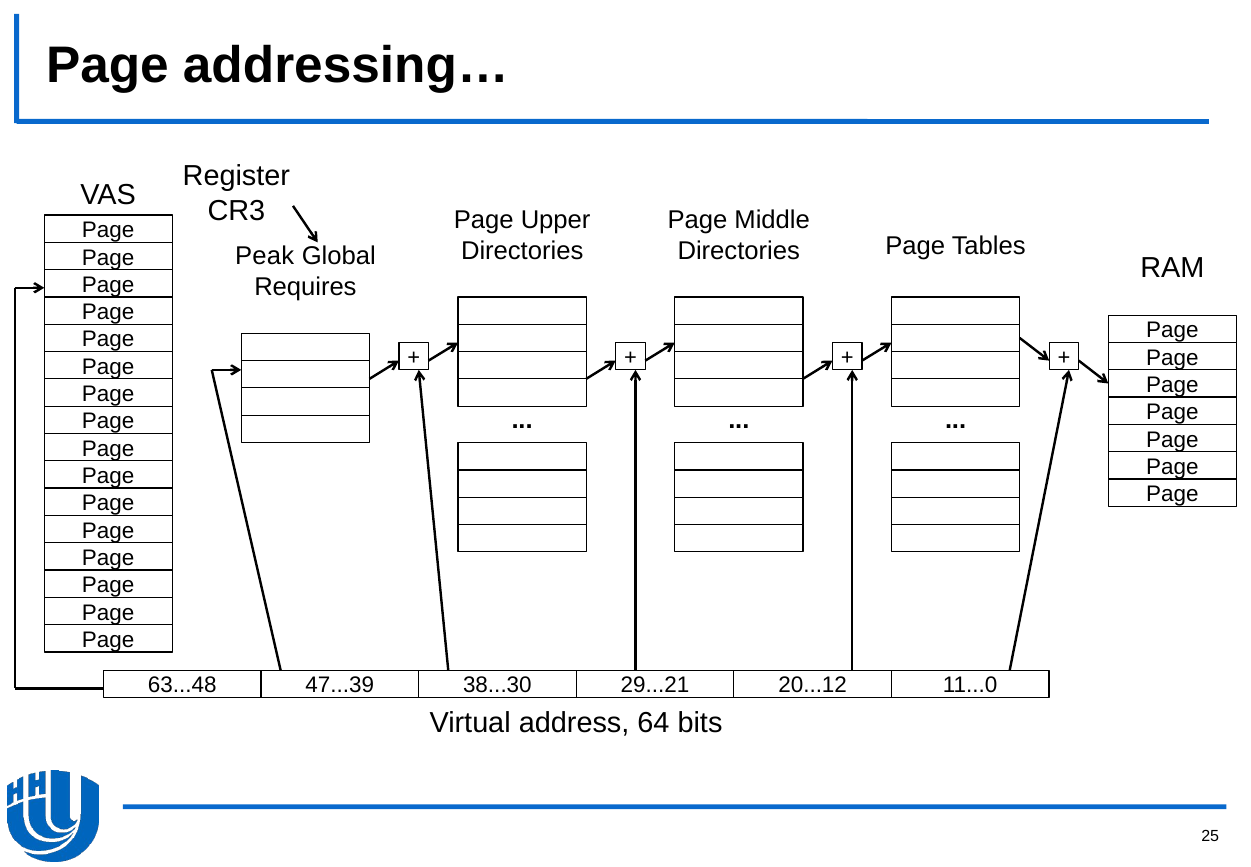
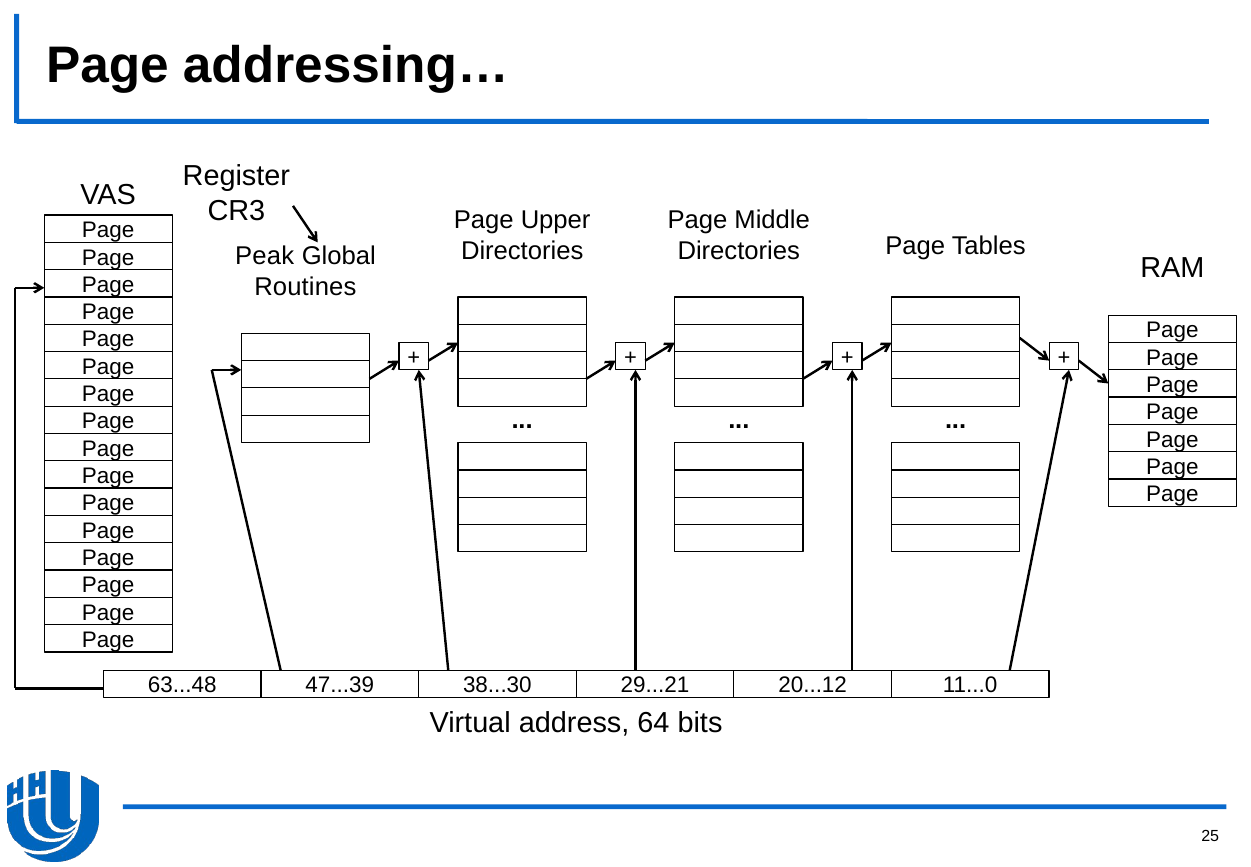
Requires: Requires -> Routines (305, 287)
